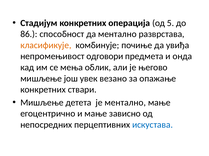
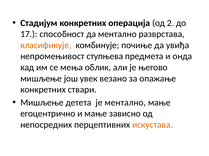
5: 5 -> 2 (171, 23)
86: 86 -> 17 (29, 34)
одговори: одговори -> ступњева (105, 57)
искустава colour: blue -> orange (153, 125)
